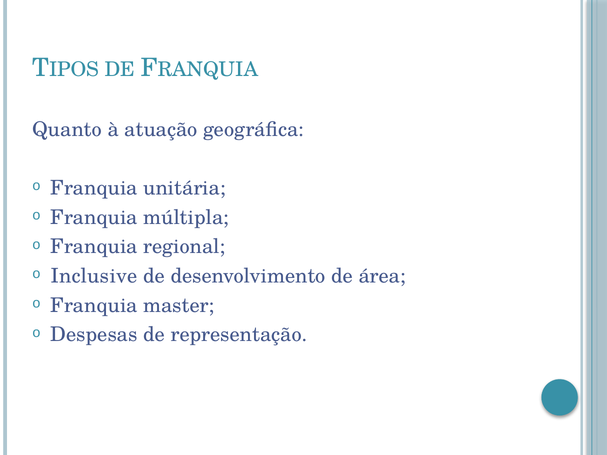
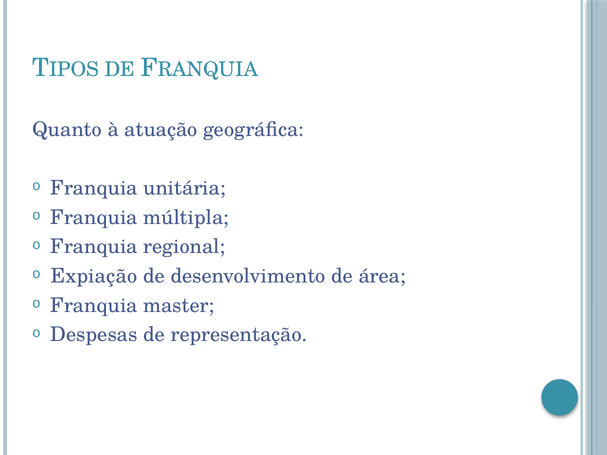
Inclusive: Inclusive -> Expiação (94, 276)
